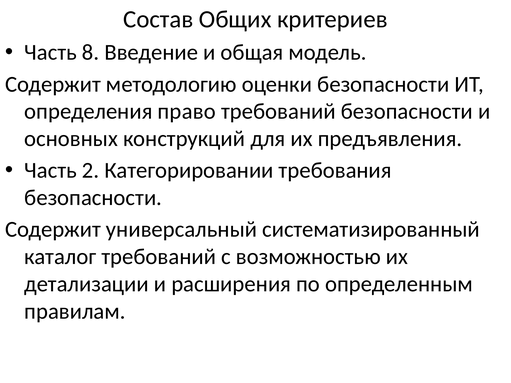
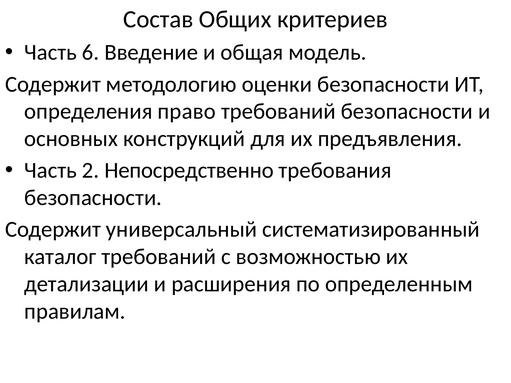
8: 8 -> 6 (91, 52)
Категорировании: Категорировании -> Непосредственно (189, 171)
